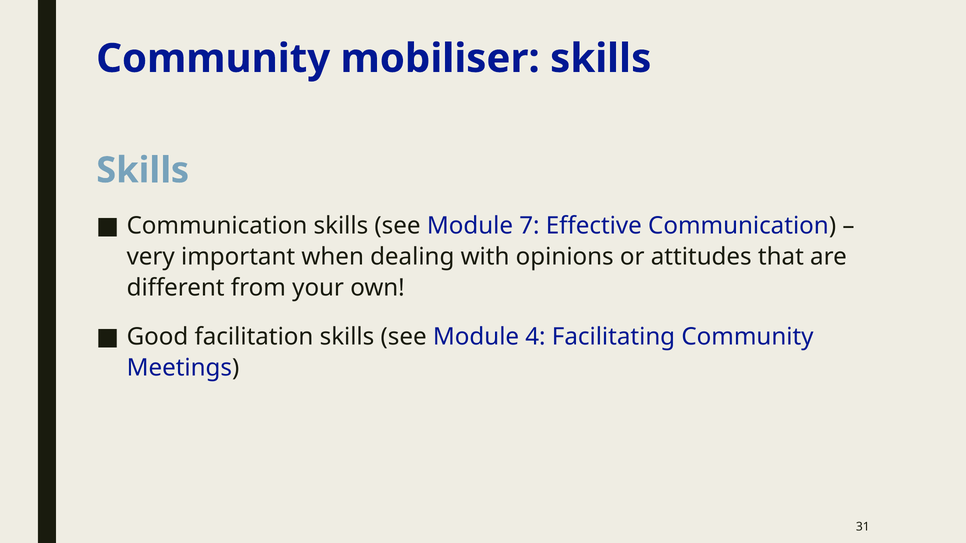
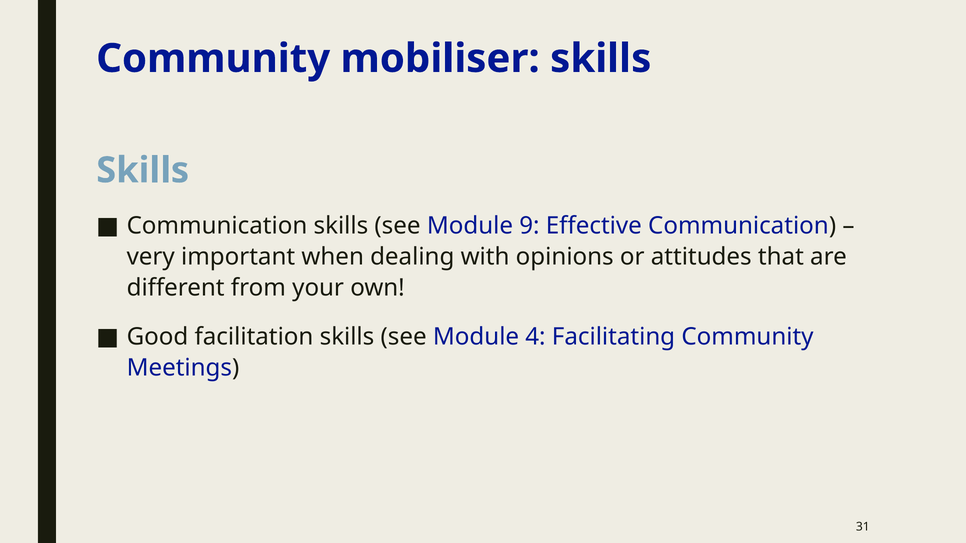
7: 7 -> 9 (529, 226)
